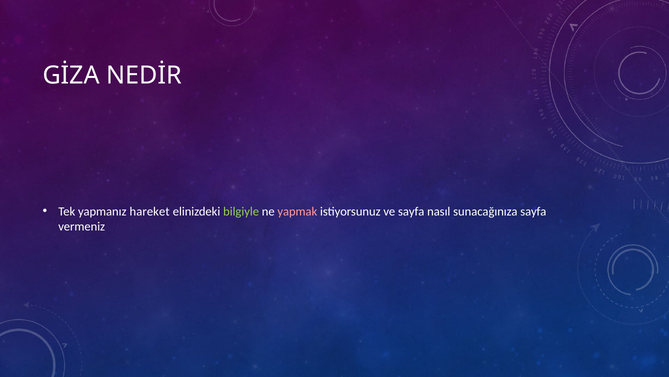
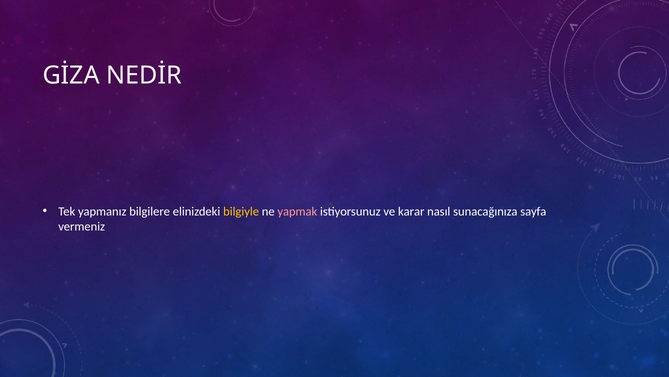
hareket: hareket -> bilgilere (150, 211)
bilgiyle colour: light green -> yellow (241, 211)
ve sayfa: sayfa -> karar (411, 211)
